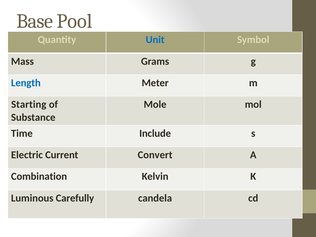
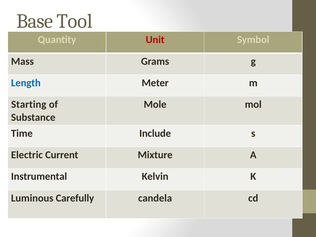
Pool: Pool -> Tool (75, 21)
Unit colour: blue -> red (155, 40)
Convert: Convert -> Mixture (155, 155)
Combination: Combination -> Instrumental (39, 176)
